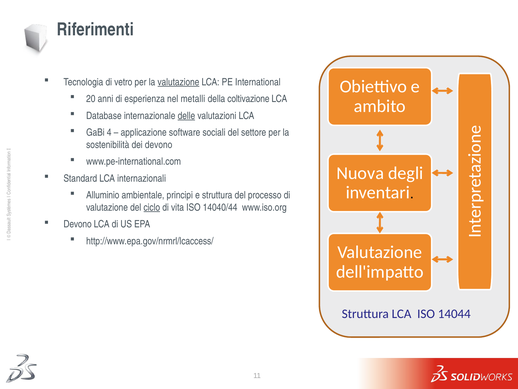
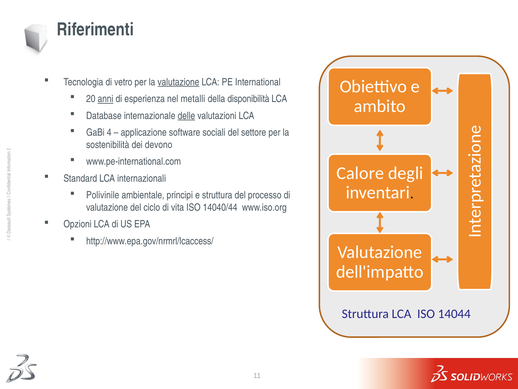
anni underline: none -> present (106, 99)
coltivazione: coltivazione -> disponibilità (248, 99)
Nuova: Nuova -> Calore (360, 173)
Alluminio: Alluminio -> Polivinile (103, 195)
ciclo underline: present -> none (152, 207)
Devono: Devono -> Opzioni (78, 224)
